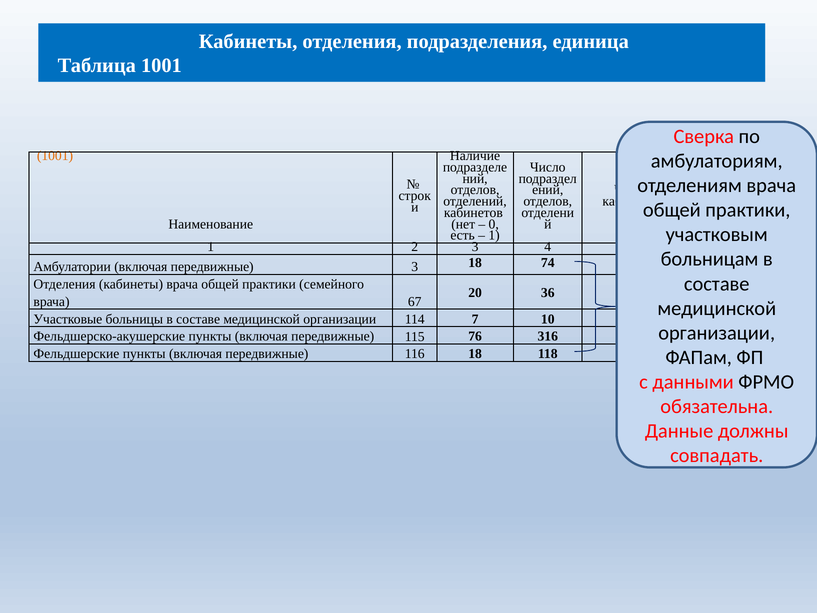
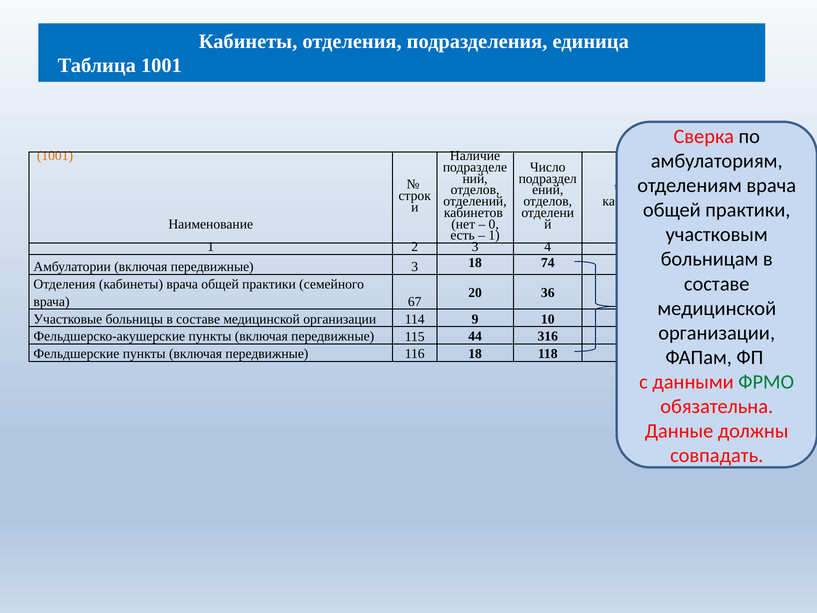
7: 7 -> 9 (475, 319)
76: 76 -> 44 (475, 336)
ФРМО colour: black -> green (766, 382)
